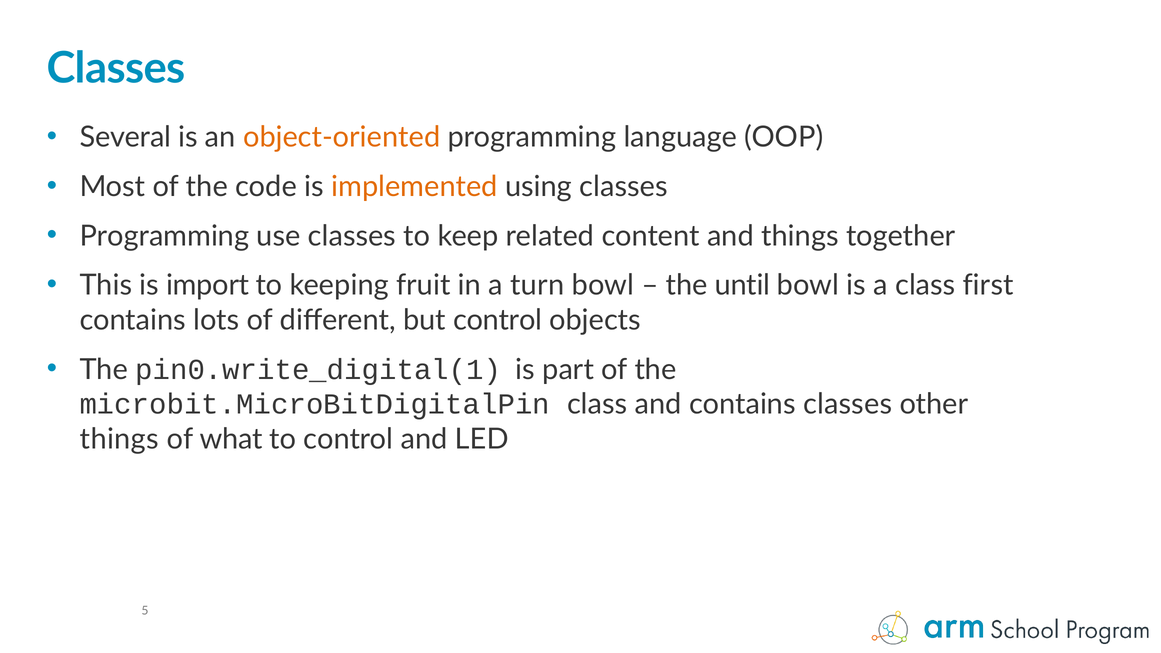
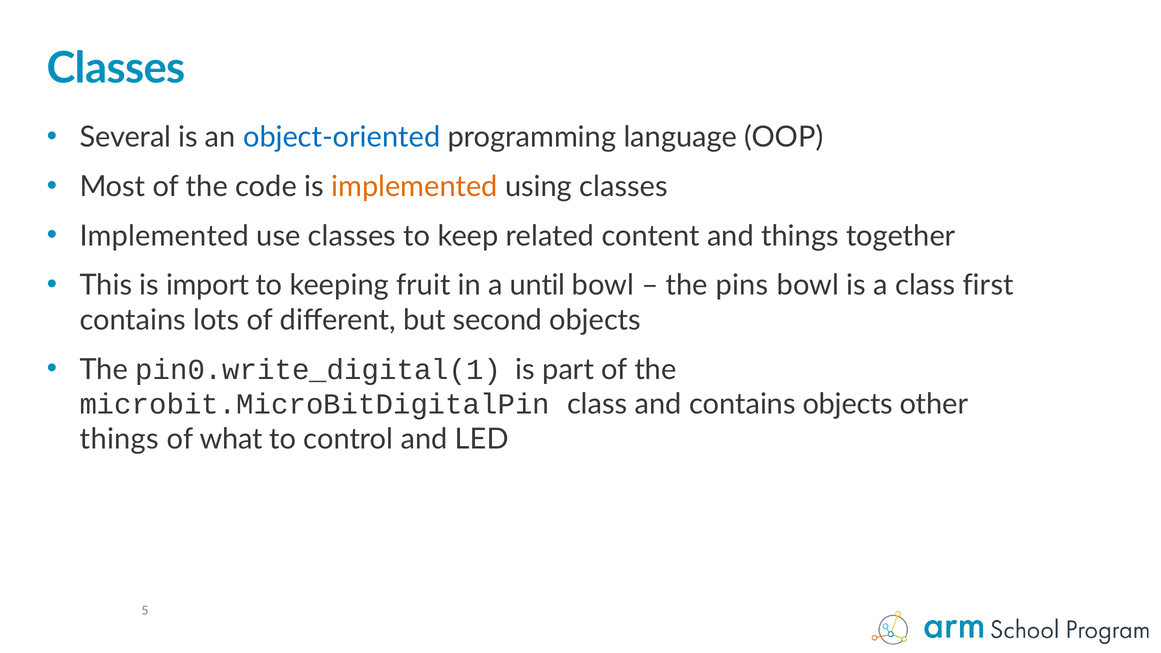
object-oriented colour: orange -> blue (342, 137)
Programming: Programming -> Implemented (164, 236)
turn: turn -> until (538, 285)
until: until -> pins (742, 285)
but control: control -> second (498, 320)
contains classes: classes -> objects (848, 404)
